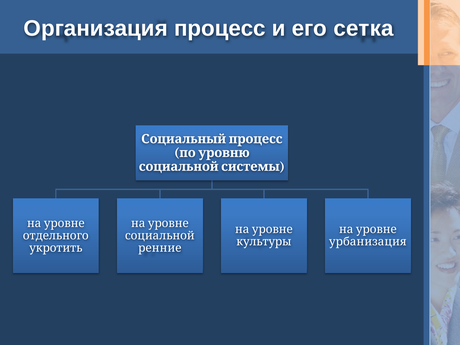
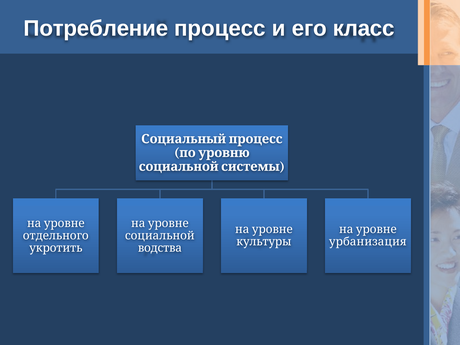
Организация: Организация -> Потребление (96, 28)
сетка: сетка -> класс (364, 28)
ренние: ренние -> водства (160, 248)
